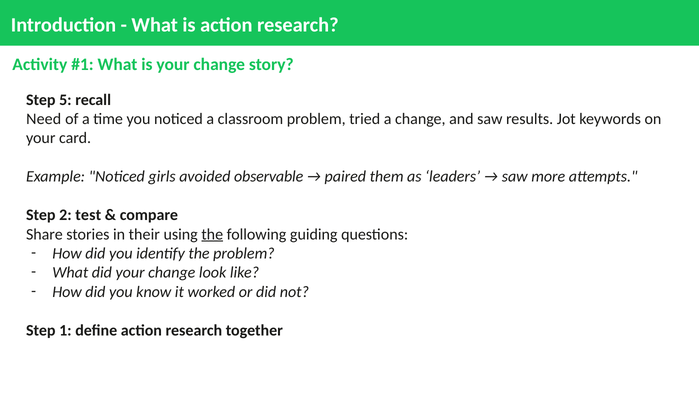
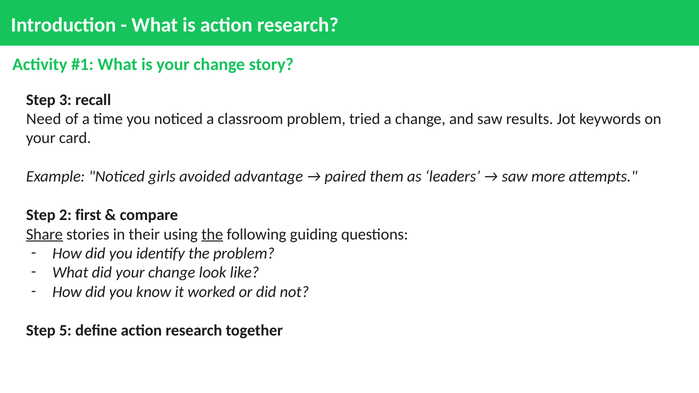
5: 5 -> 3 (65, 100)
observable: observable -> advantage (269, 177)
test: test -> first (88, 215)
Share underline: none -> present (44, 234)
1: 1 -> 5 (65, 330)
